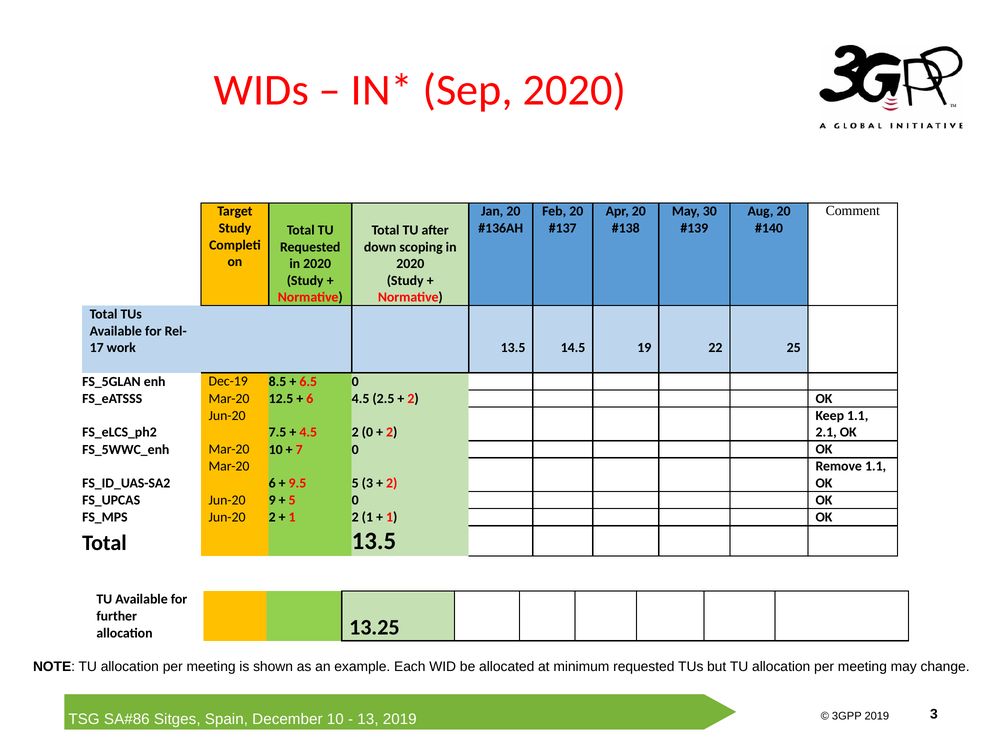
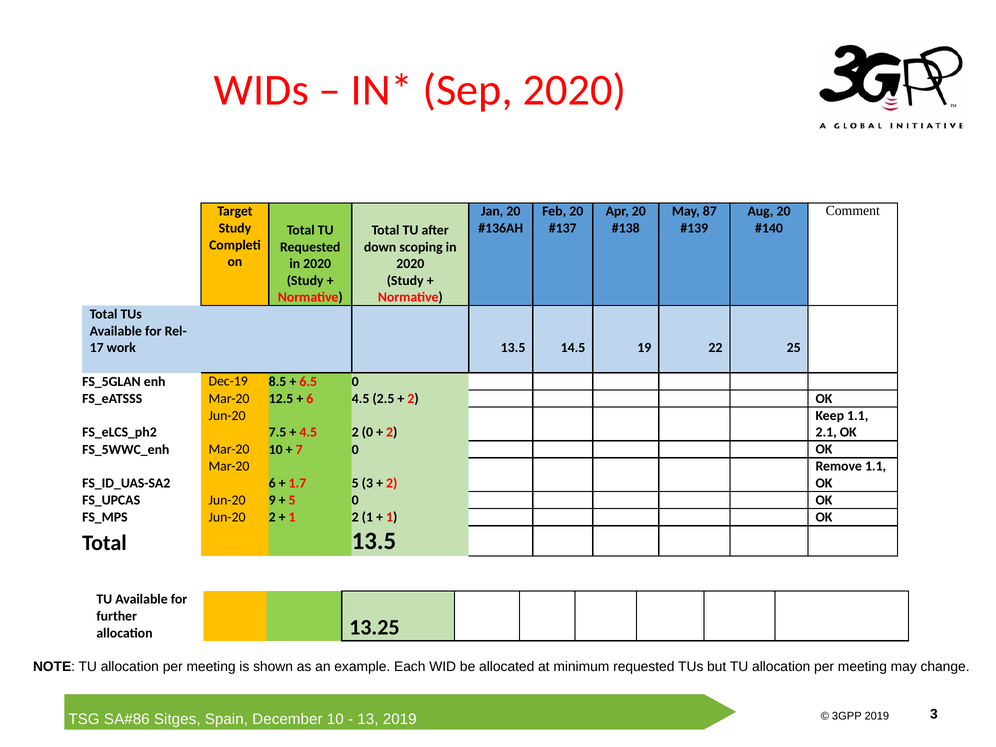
30: 30 -> 87 (710, 211)
9.5: 9.5 -> 1.7 (297, 483)
